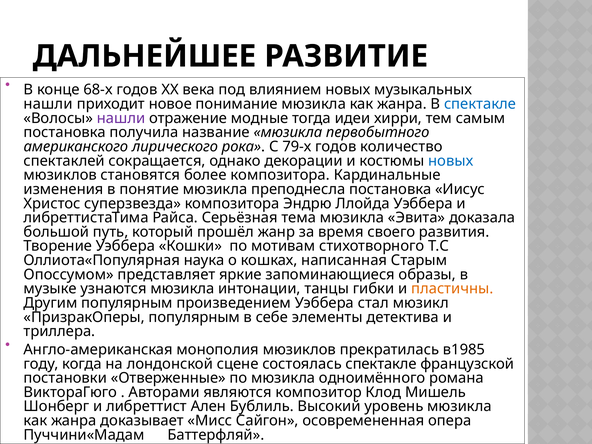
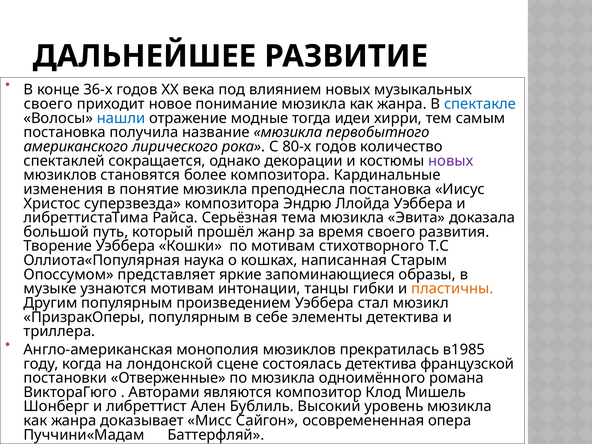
68-х: 68-х -> 36-х (98, 90)
нашли: нашли -> своего (48, 104)
нашли colour: purple -> blue (121, 118)
79-х: 79-х -> 80-х (297, 147)
новых colour: blue -> purple (451, 161)
узнаются мюзикла: мюзикла -> мотивам (182, 289)
состоялась спектакле: спектакле -> детектива (381, 364)
